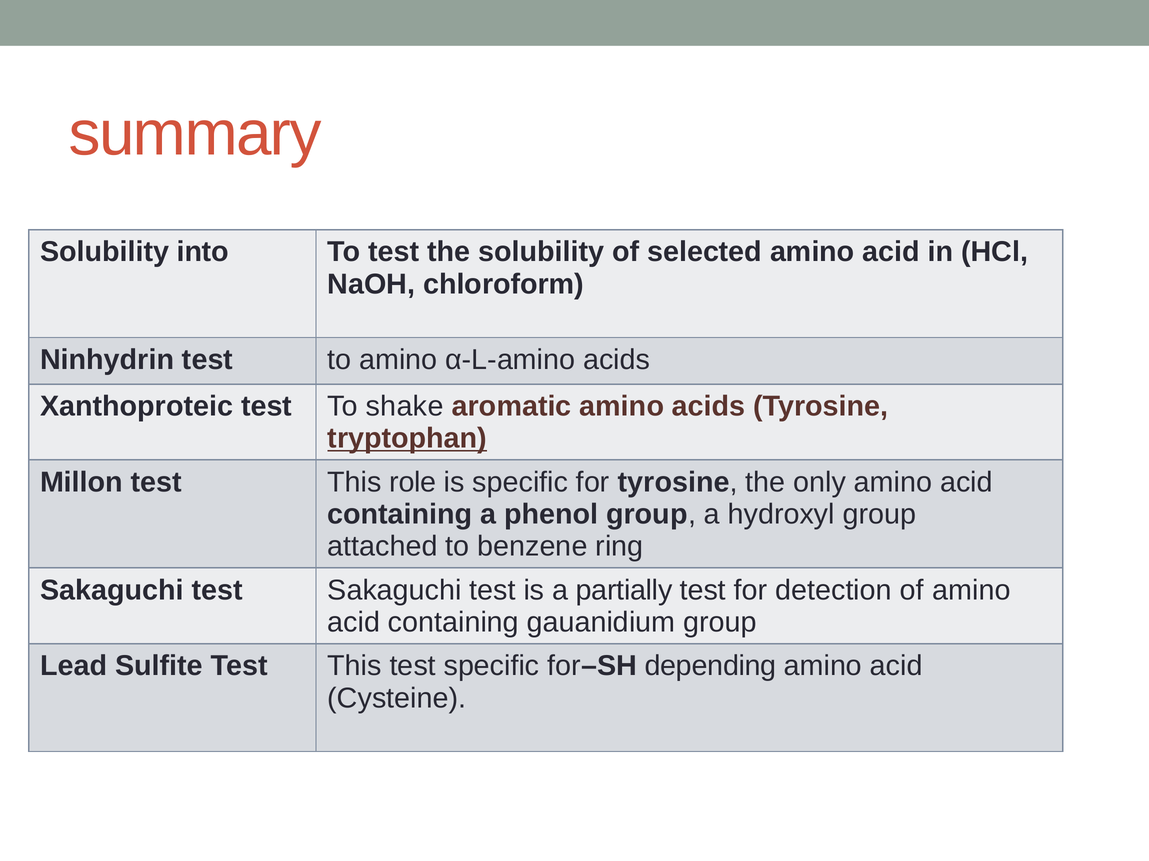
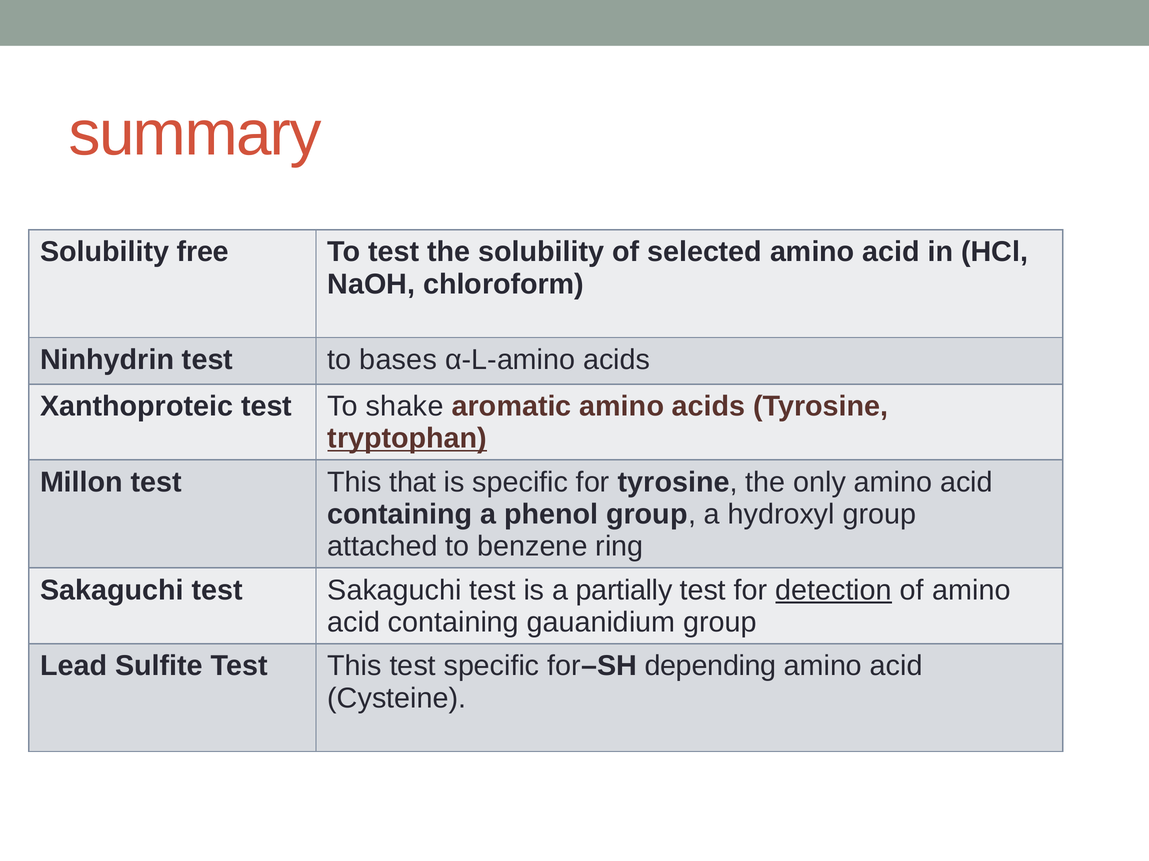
into: into -> free (203, 252)
to amino: amino -> bases (398, 360)
role: role -> that (413, 483)
detection underline: none -> present (834, 591)
